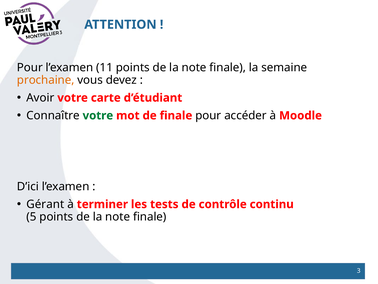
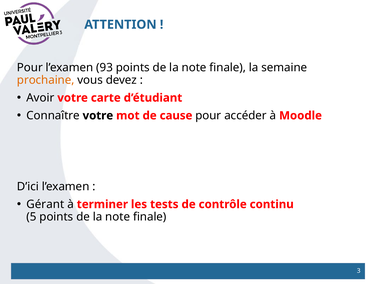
11: 11 -> 93 (105, 67)
votre colour: green -> black (98, 115)
de finale: finale -> cause (176, 115)
